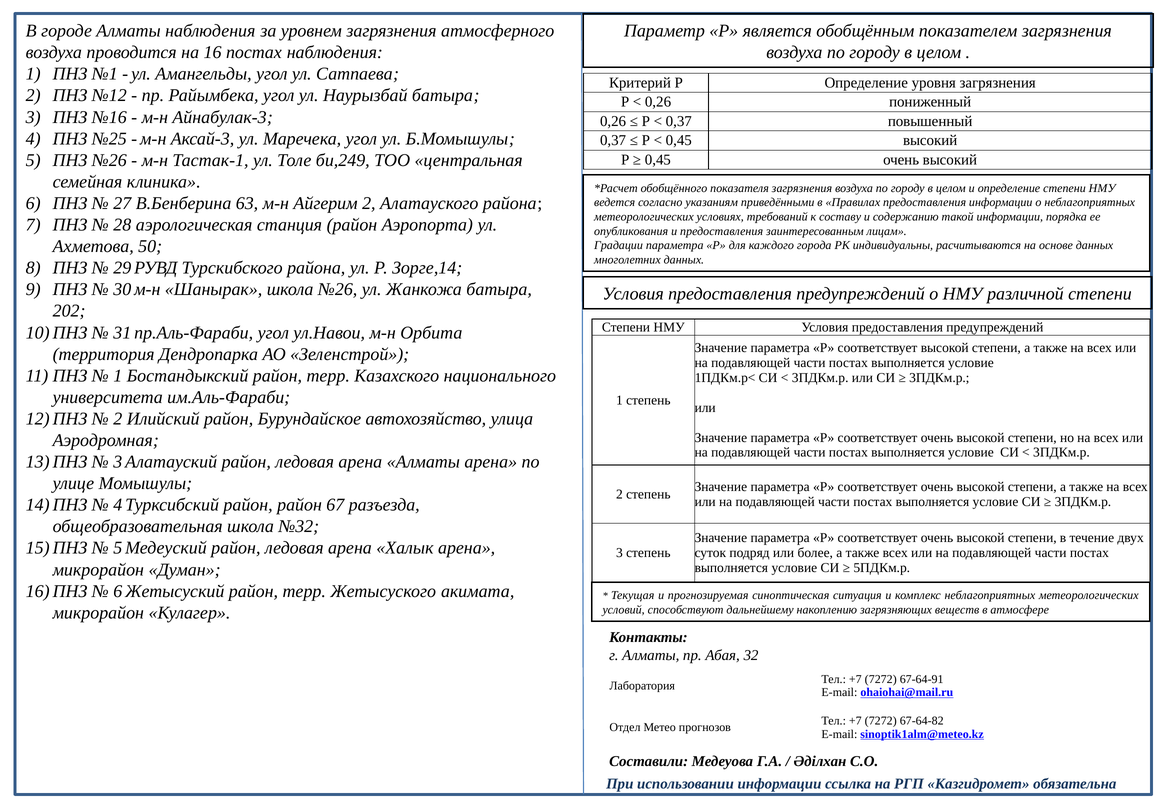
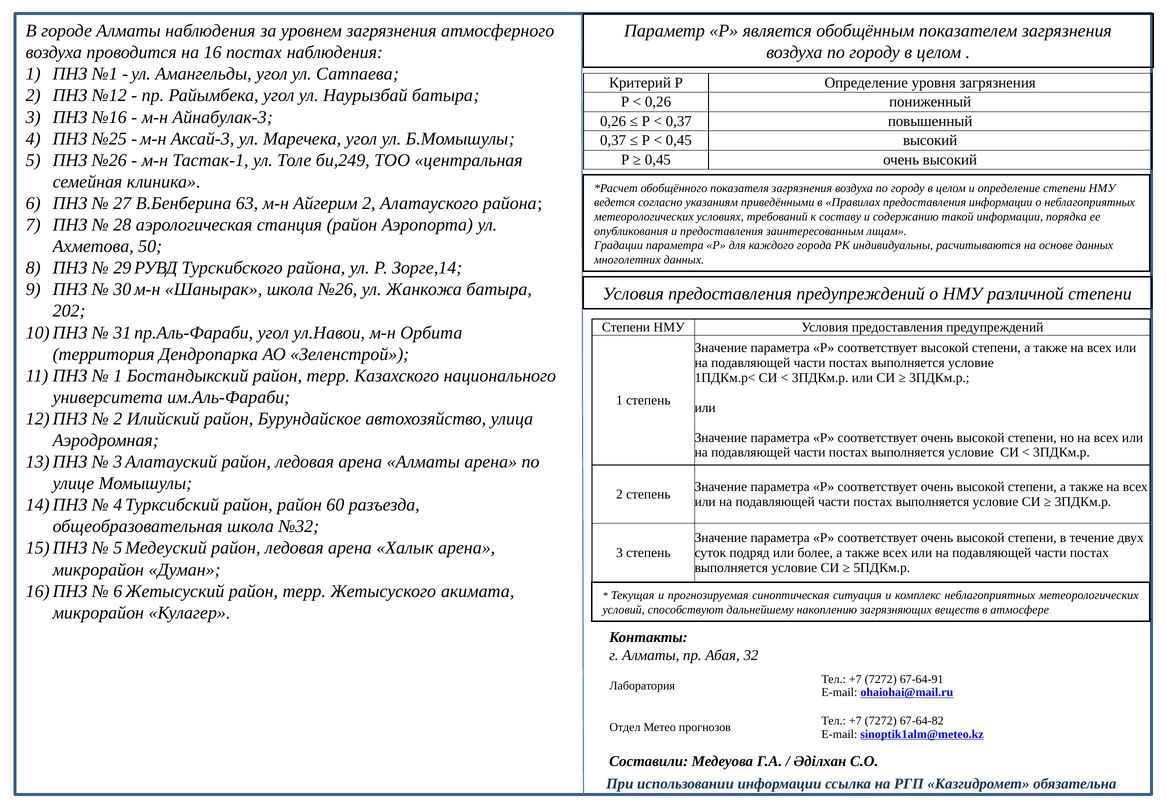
67: 67 -> 60 (335, 505)
